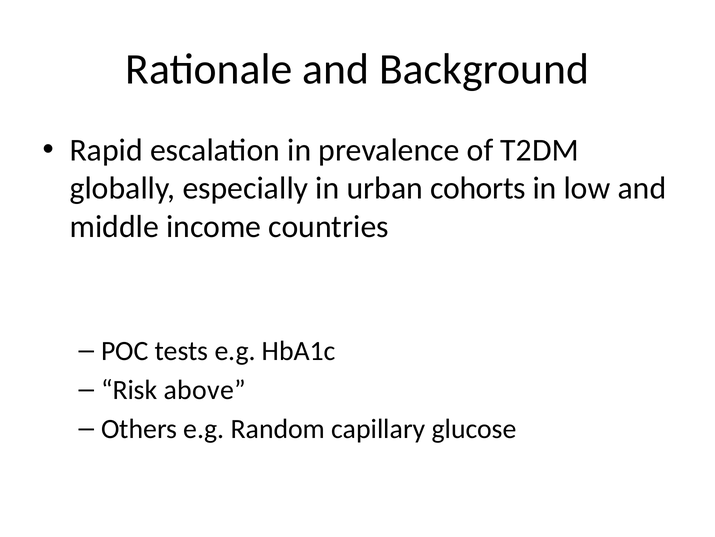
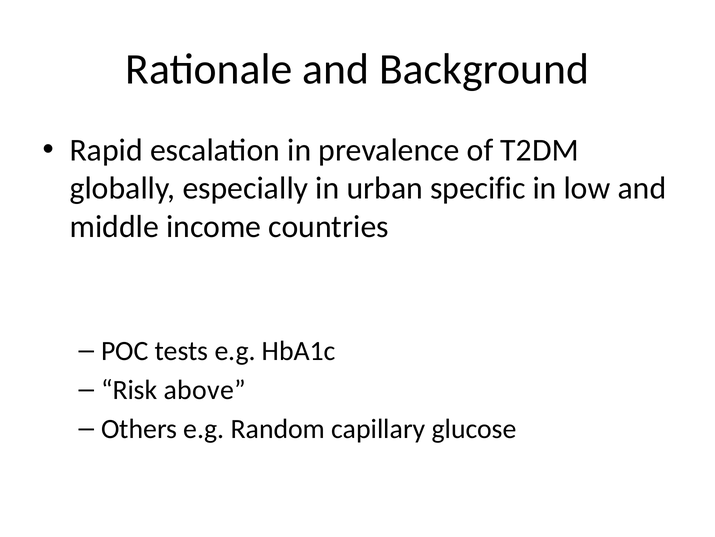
cohorts: cohorts -> specific (478, 188)
